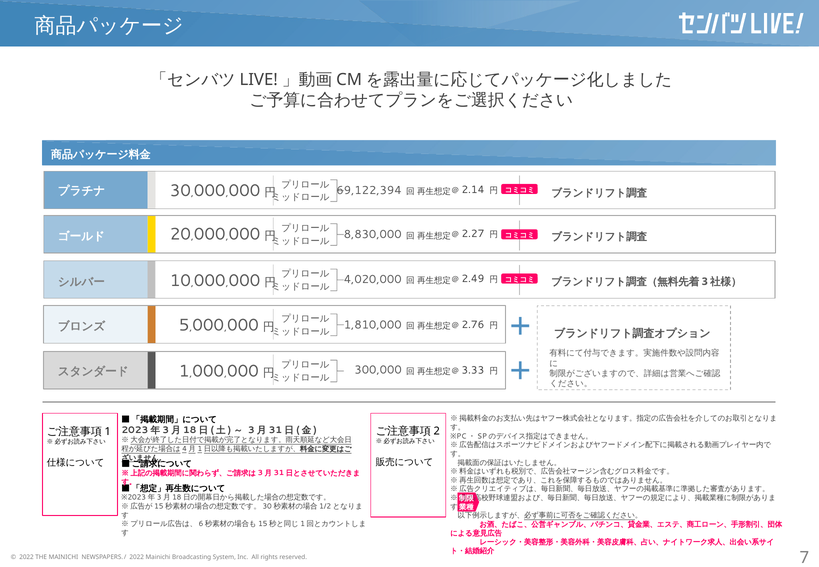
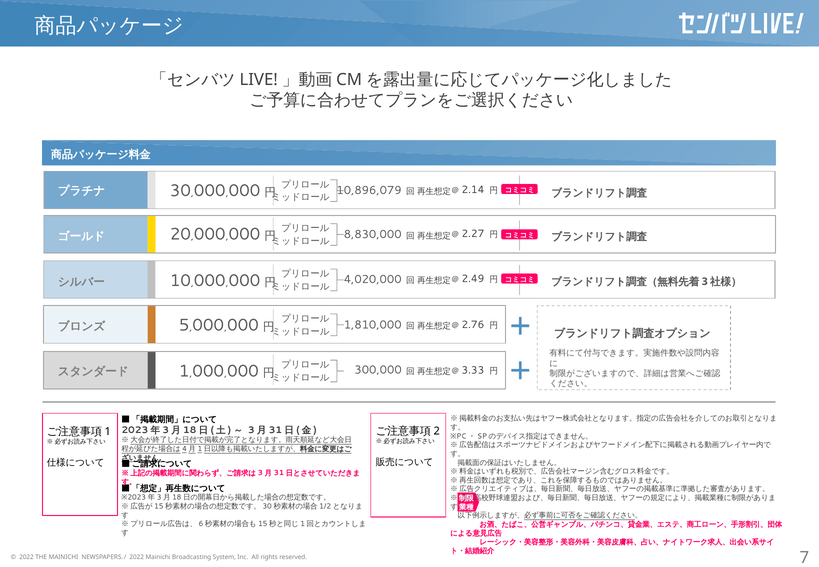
69,122,394: 69,122,394 -> 10,896,079 (369, 190)
